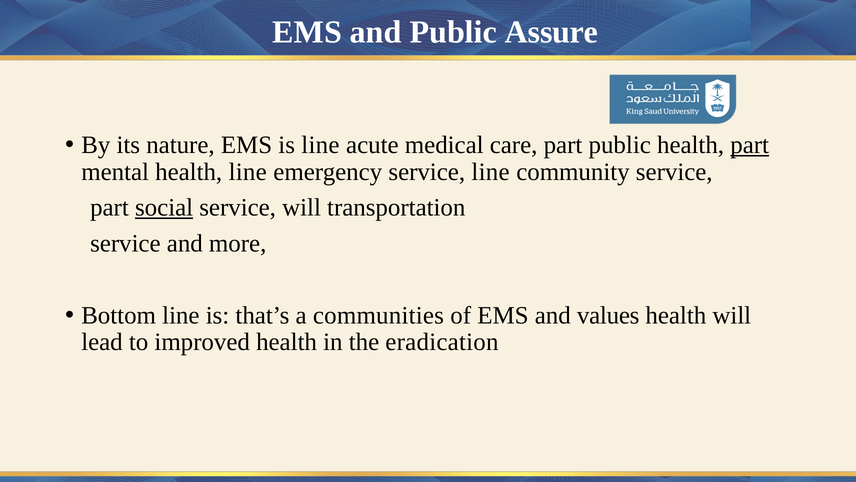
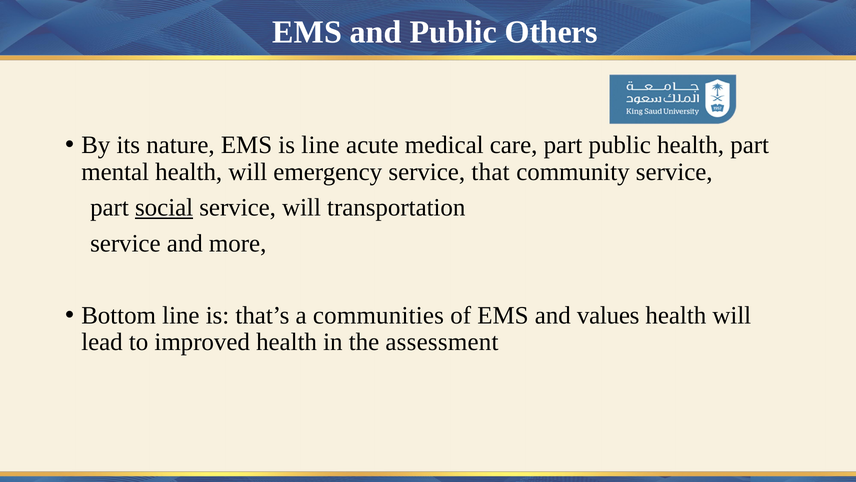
Assure: Assure -> Others (551, 32)
part underline: present -> none (750, 145)
mental health line: line -> will (248, 172)
service line: line -> that (491, 172)
eradication: eradication -> assessment (442, 342)
